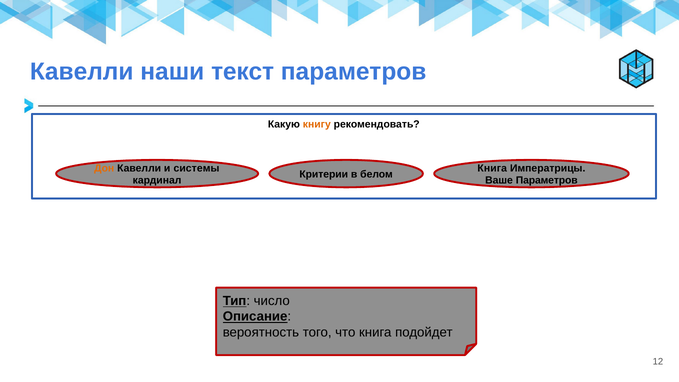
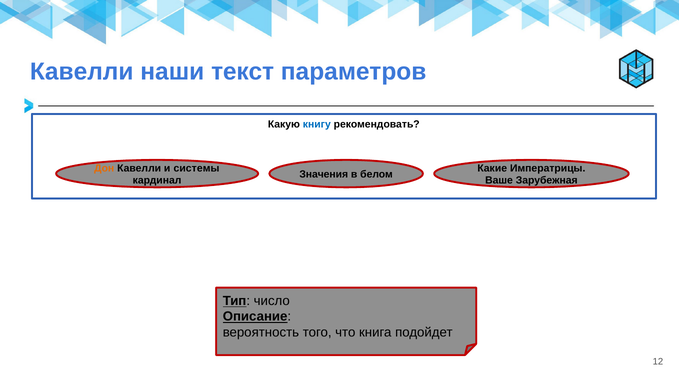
книгу colour: orange -> blue (317, 124)
Книга: Книга -> Какие (492, 168)
Критерии: Критерии -> Значения (324, 174)
Ваше Параметров: Параметров -> Зарубежная (547, 181)
